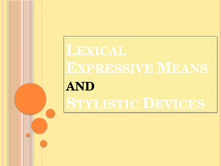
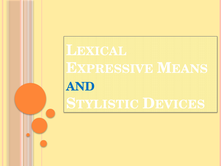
AND colour: black -> blue (80, 87)
